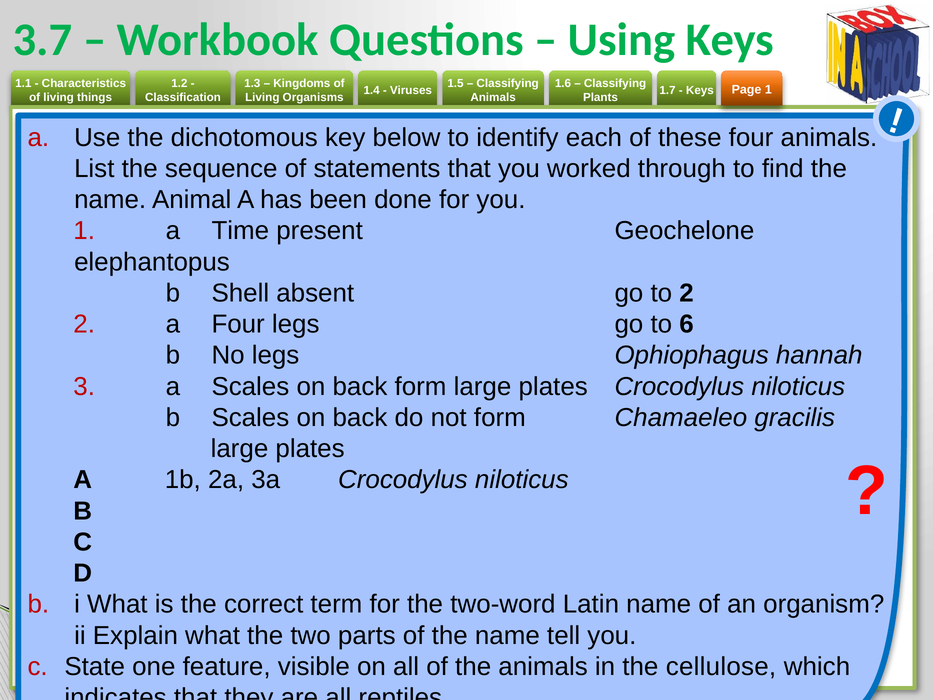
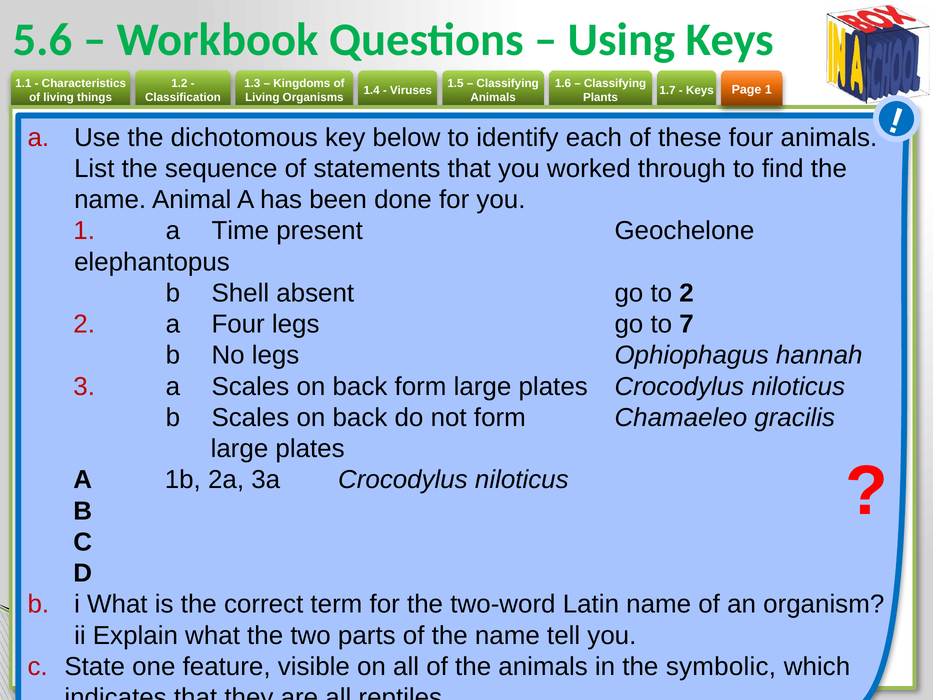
3.7: 3.7 -> 5.6 (43, 40)
6: 6 -> 7 (687, 324)
cellulose: cellulose -> symbolic (721, 666)
